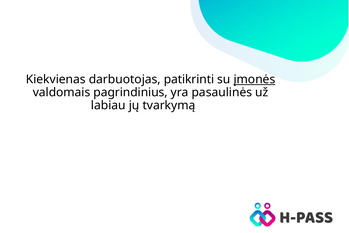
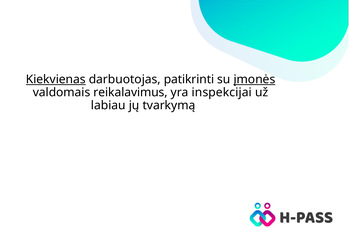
Kiekvienas underline: none -> present (56, 79)
pagrindinius: pagrindinius -> reikalavimus (131, 92)
pasaulinės: pasaulinės -> inspekcijai (222, 92)
